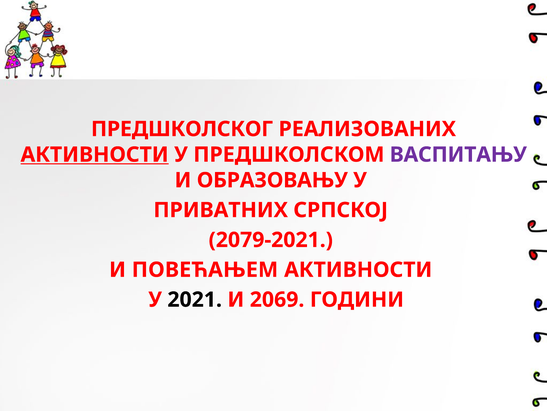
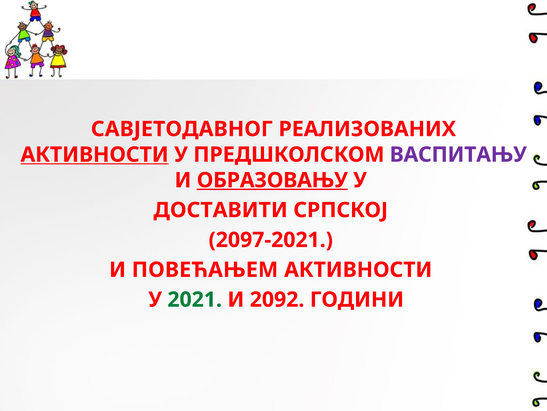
ПРЕДШКОЛСКОГ: ПРЕДШКОЛСКОГ -> САВЈЕТОДАВНОГ (182, 129)
ОБРАЗОВАЊУ underline: none -> present (272, 180)
ПРИВАТНИХ: ПРИВАТНИХ -> ДОСТАВИТИ (221, 210)
2079-2021: 2079-2021 -> 2097-2021 (271, 240)
2021 colour: black -> green (195, 299)
2069: 2069 -> 2092 (277, 299)
